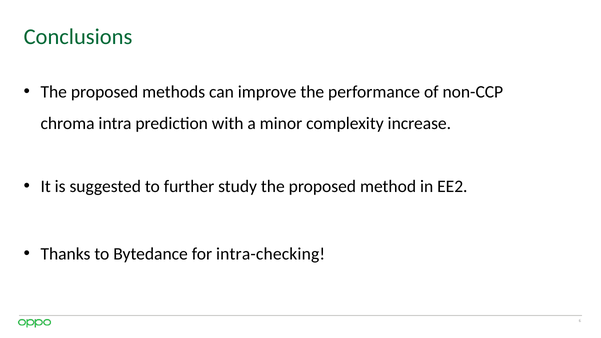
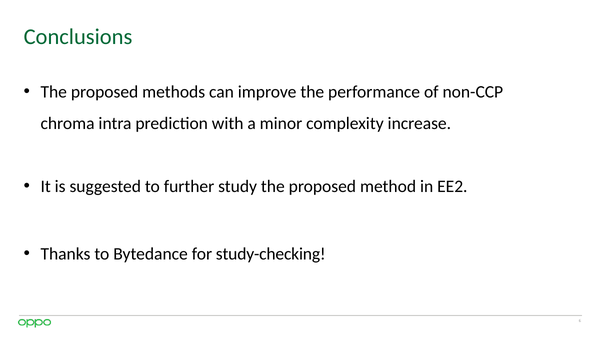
intra-checking: intra-checking -> study-checking (271, 254)
